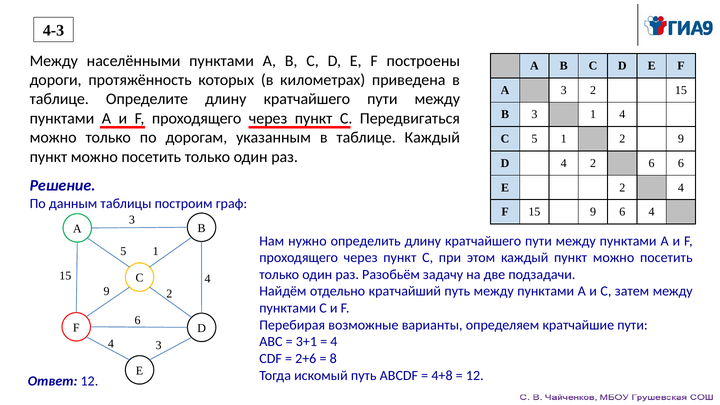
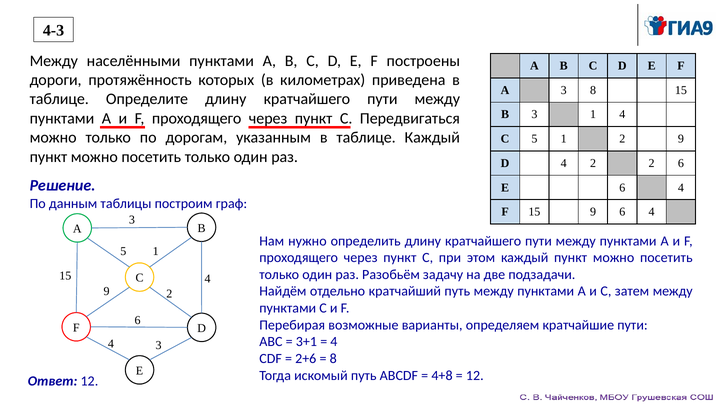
3 2: 2 -> 8 (593, 90)
2 6: 6 -> 2 (652, 163)
Е 2: 2 -> 6 (622, 188)
